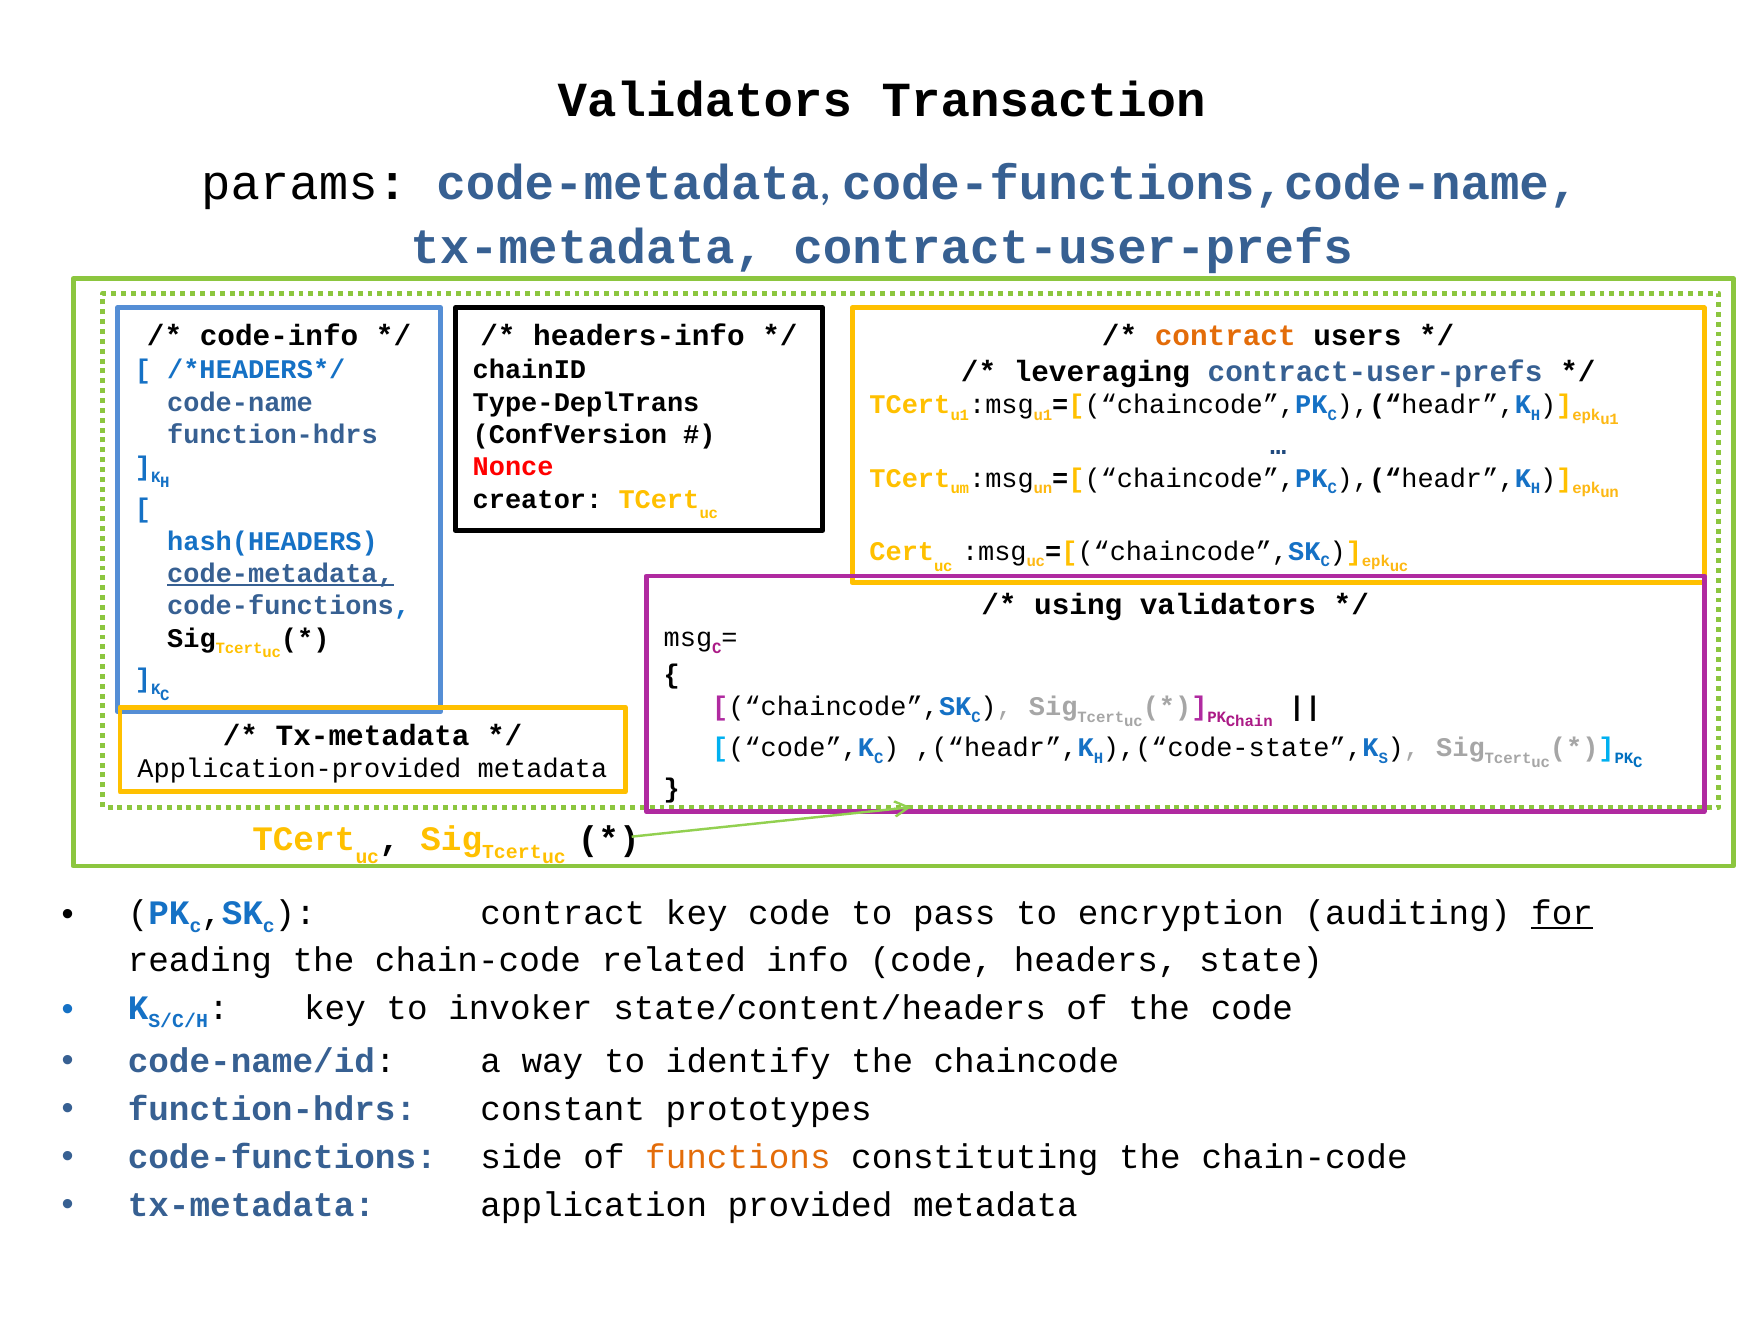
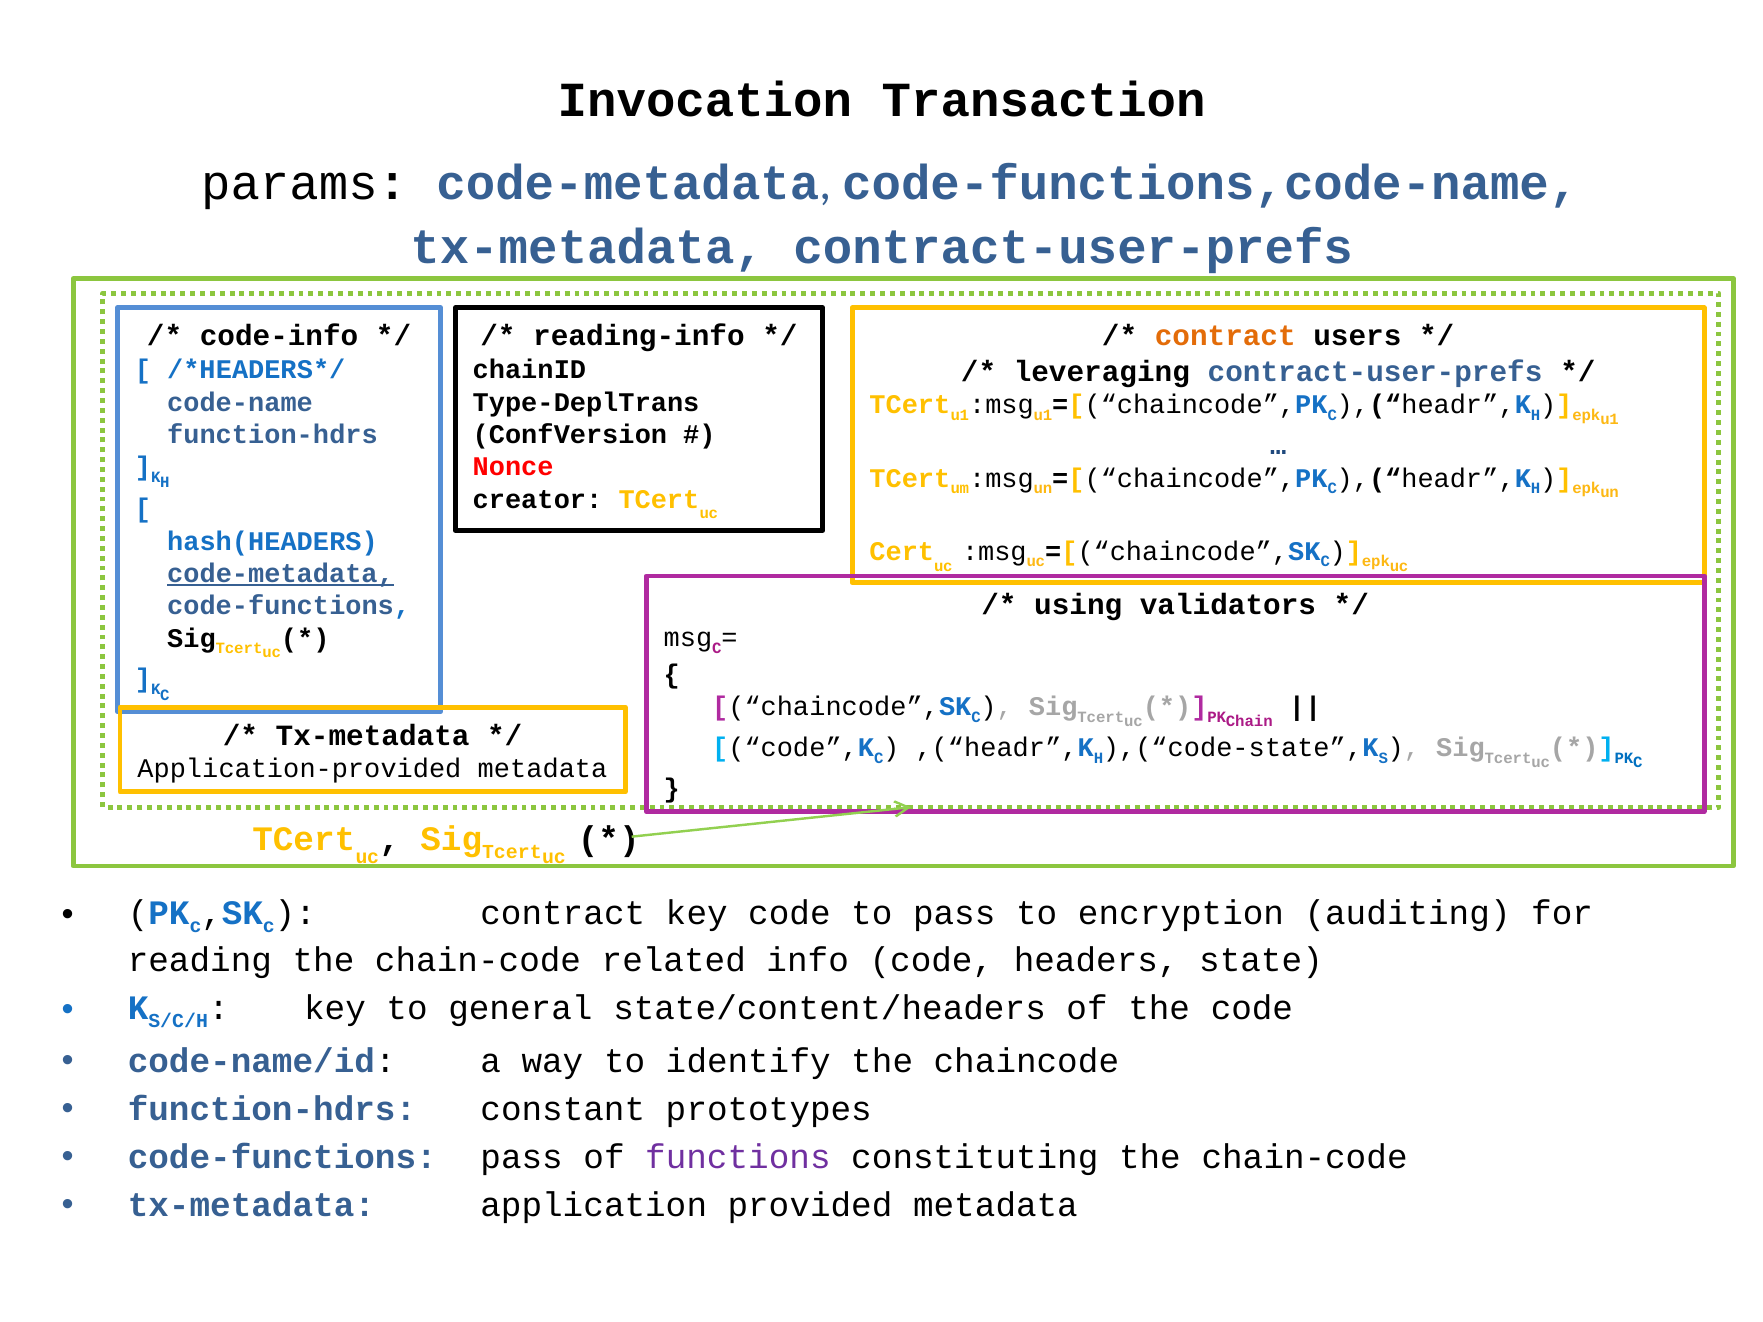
Validators: Validators -> Invocation (705, 100)
headers-info: headers-info -> reading-info (639, 336)
for underline: present -> none (1562, 913)
invoker: invoker -> general (520, 1008)
code-functions side: side -> pass (522, 1158)
functions colour: orange -> purple (738, 1158)
